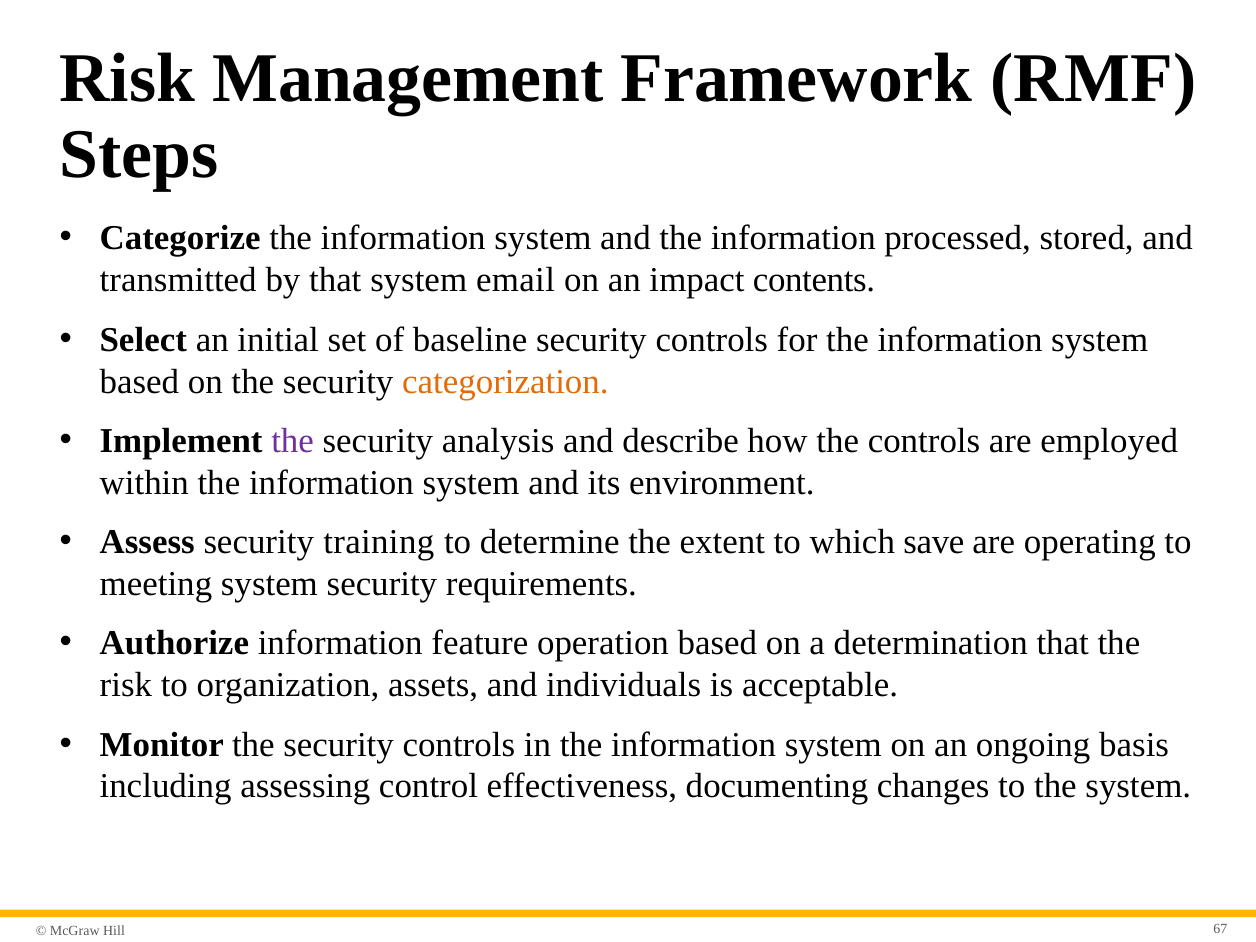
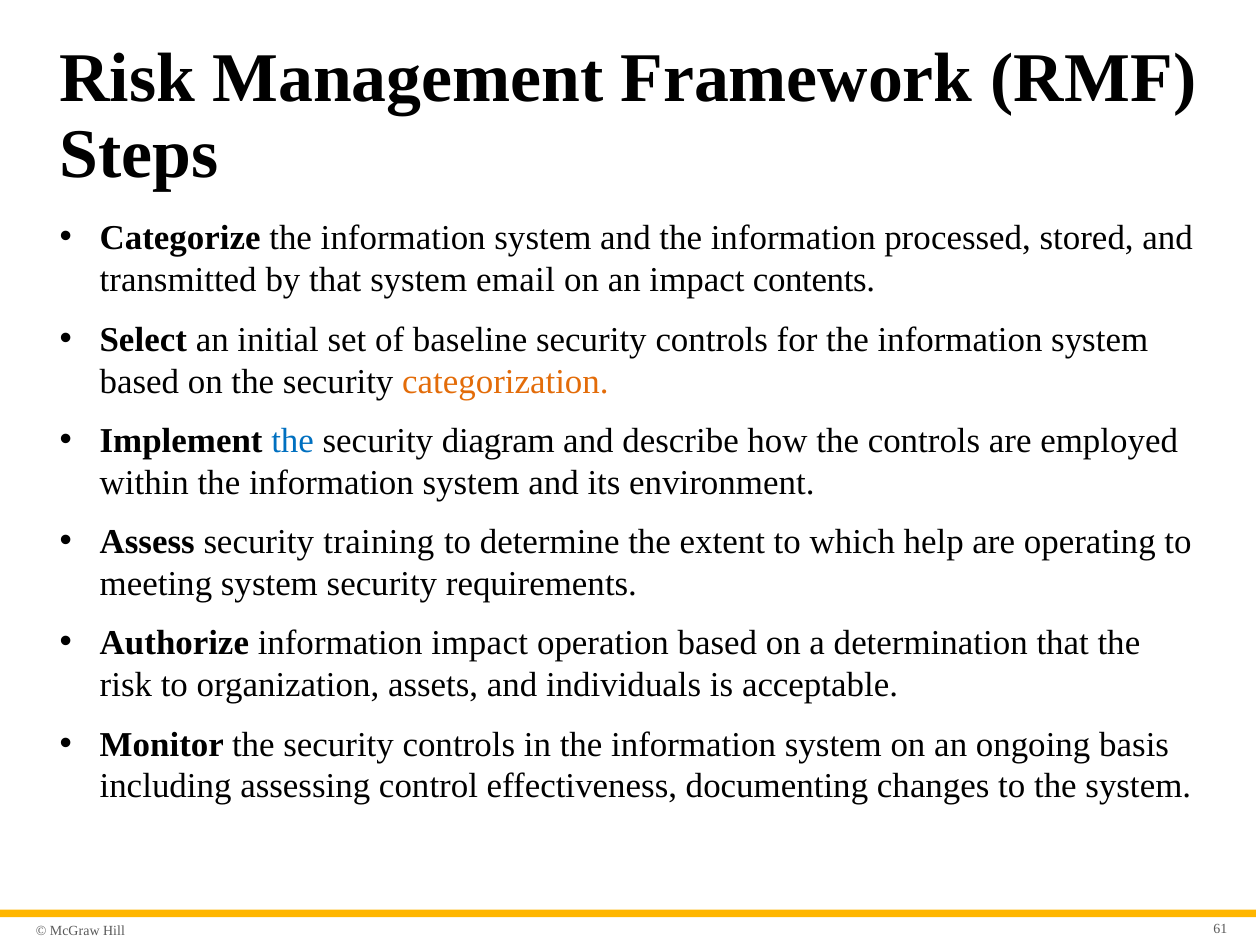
the colour: purple -> blue (293, 441)
analysis: analysis -> diagram (498, 441)
save: save -> help (934, 542)
information feature: feature -> impact (480, 643)
67: 67 -> 61 (1220, 929)
